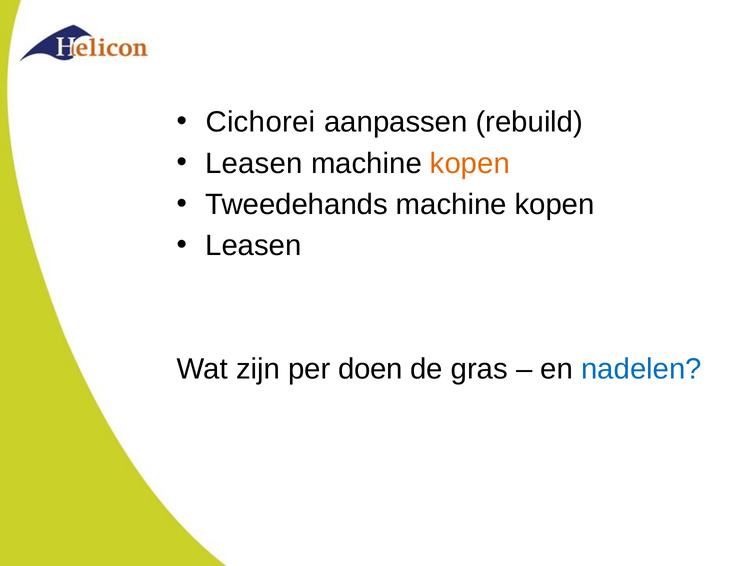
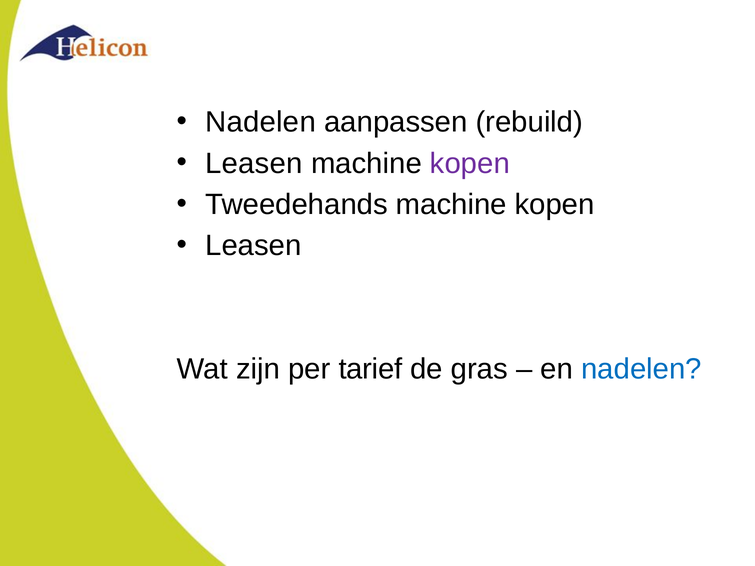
Cichorei: Cichorei -> Nadelen (261, 122)
kopen colour: orange -> purple (470, 163)
doen: doen -> tarief (370, 369)
